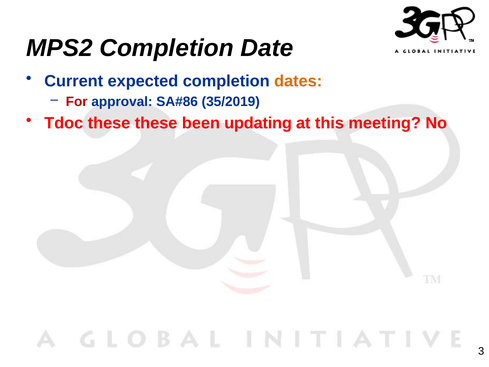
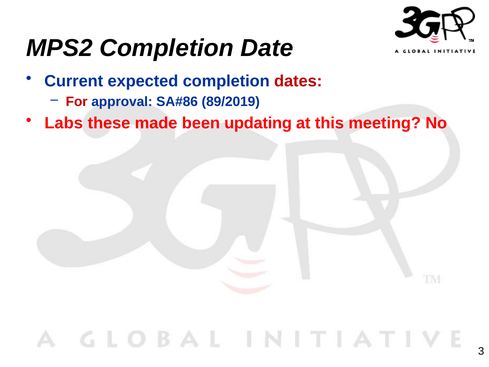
dates colour: orange -> red (298, 81)
35/2019: 35/2019 -> 89/2019 (231, 102)
Tdoc: Tdoc -> Labs (64, 123)
these these: these -> made (156, 123)
